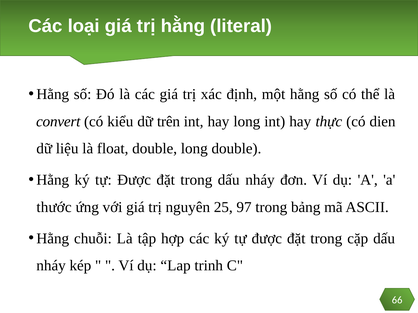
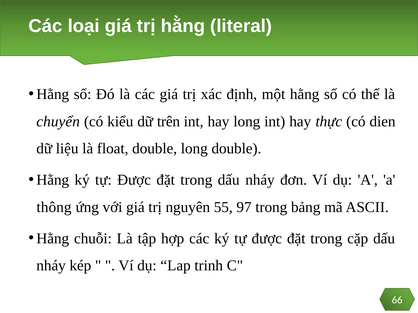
convert: convert -> chuyển (58, 122)
thước: thước -> thông (54, 207)
25: 25 -> 55 (223, 207)
